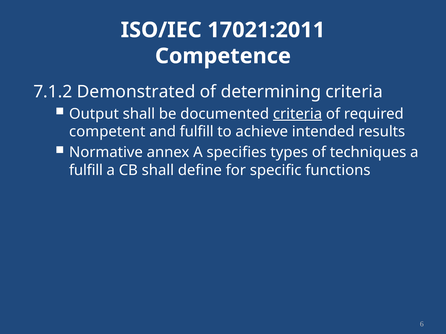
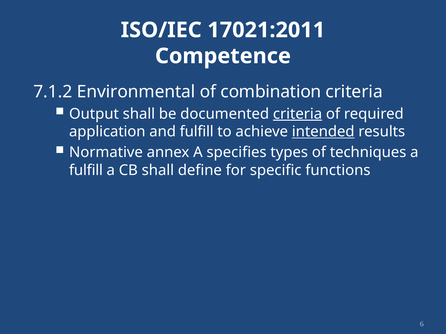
Demonstrated: Demonstrated -> Environmental (136, 92)
determining: determining -> combination (271, 92)
competent: competent -> application (107, 132)
intended underline: none -> present (323, 132)
